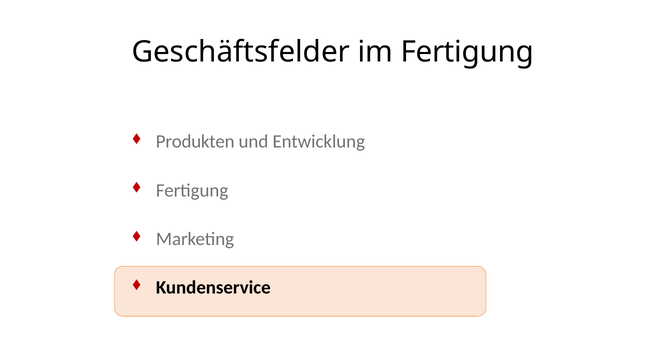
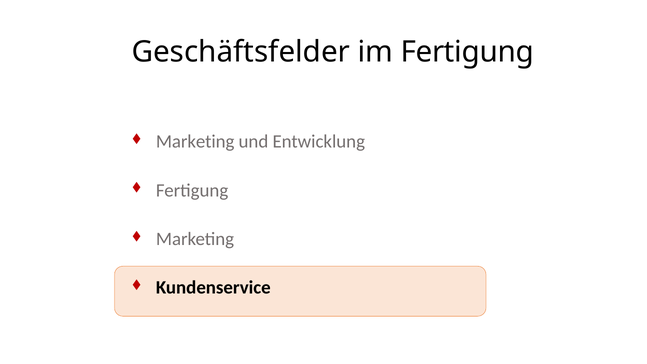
Produkten: Produkten -> Marketing (195, 142)
